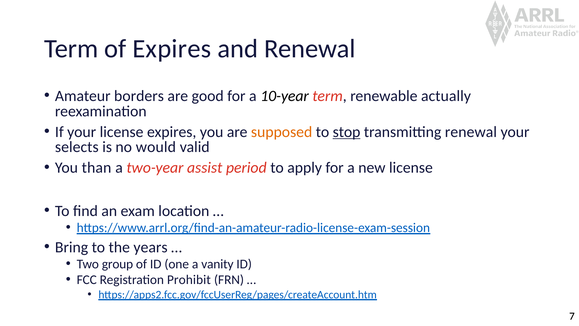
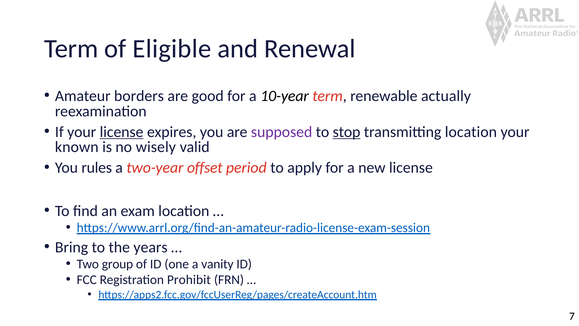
of Expires: Expires -> Eligible (172, 49)
license underline: none -> present (122, 132)
supposed colour: orange -> purple (282, 132)
transmitting renewal: renewal -> location (471, 132)
selects: selects -> known (77, 147)
would: would -> wisely (156, 147)
than: than -> rules (97, 168)
assist: assist -> offset (205, 168)
